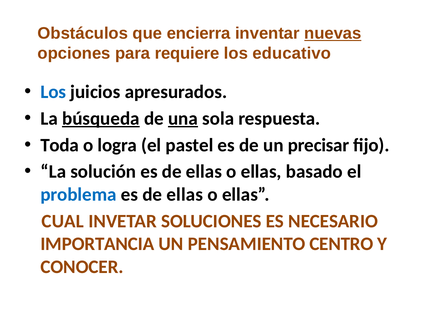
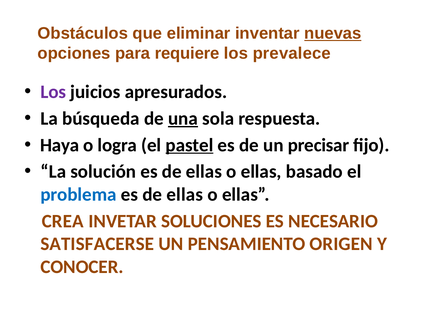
encierra: encierra -> eliminar (199, 33)
educativo: educativo -> prevalece (292, 53)
Los colour: blue -> purple (53, 92)
búsqueda underline: present -> none (101, 118)
Toda: Toda -> Haya (60, 145)
pastel underline: none -> present (189, 145)
CUAL: CUAL -> CREA (63, 221)
IMPORTANCIA: IMPORTANCIA -> SATISFACERSE (97, 244)
CENTRO: CENTRO -> ORIGEN (341, 244)
